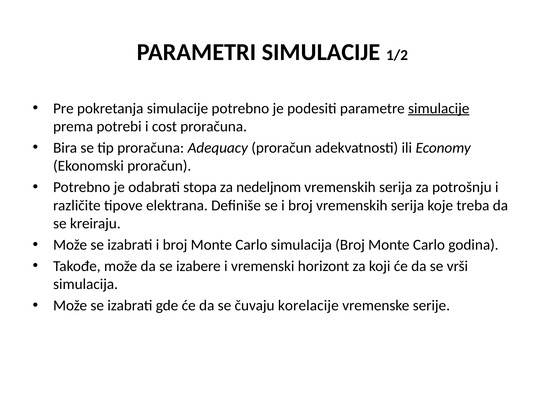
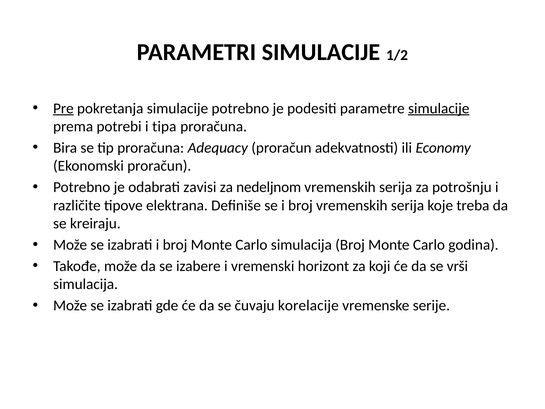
Pre underline: none -> present (63, 108)
cost: cost -> tipa (164, 126)
stopa: stopa -> zavisi (200, 187)
